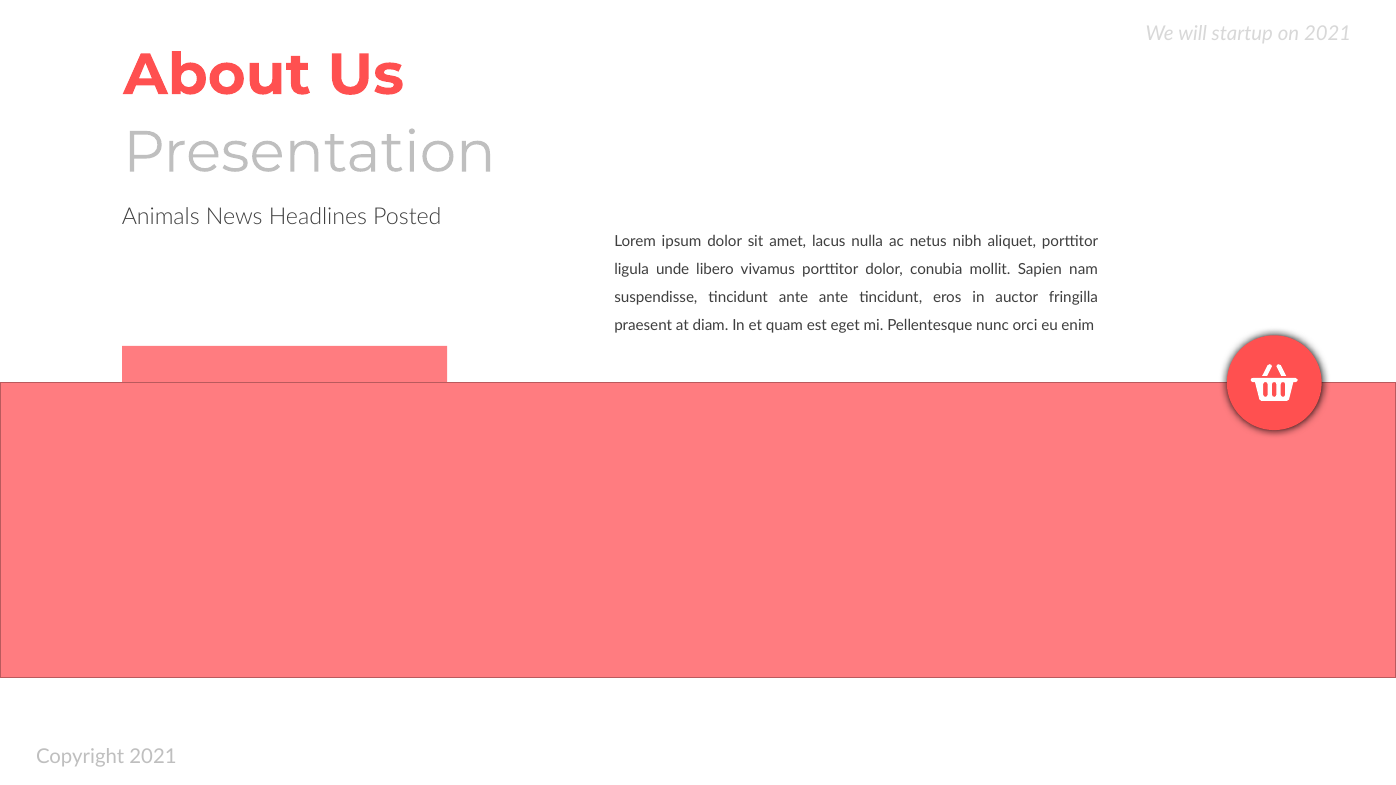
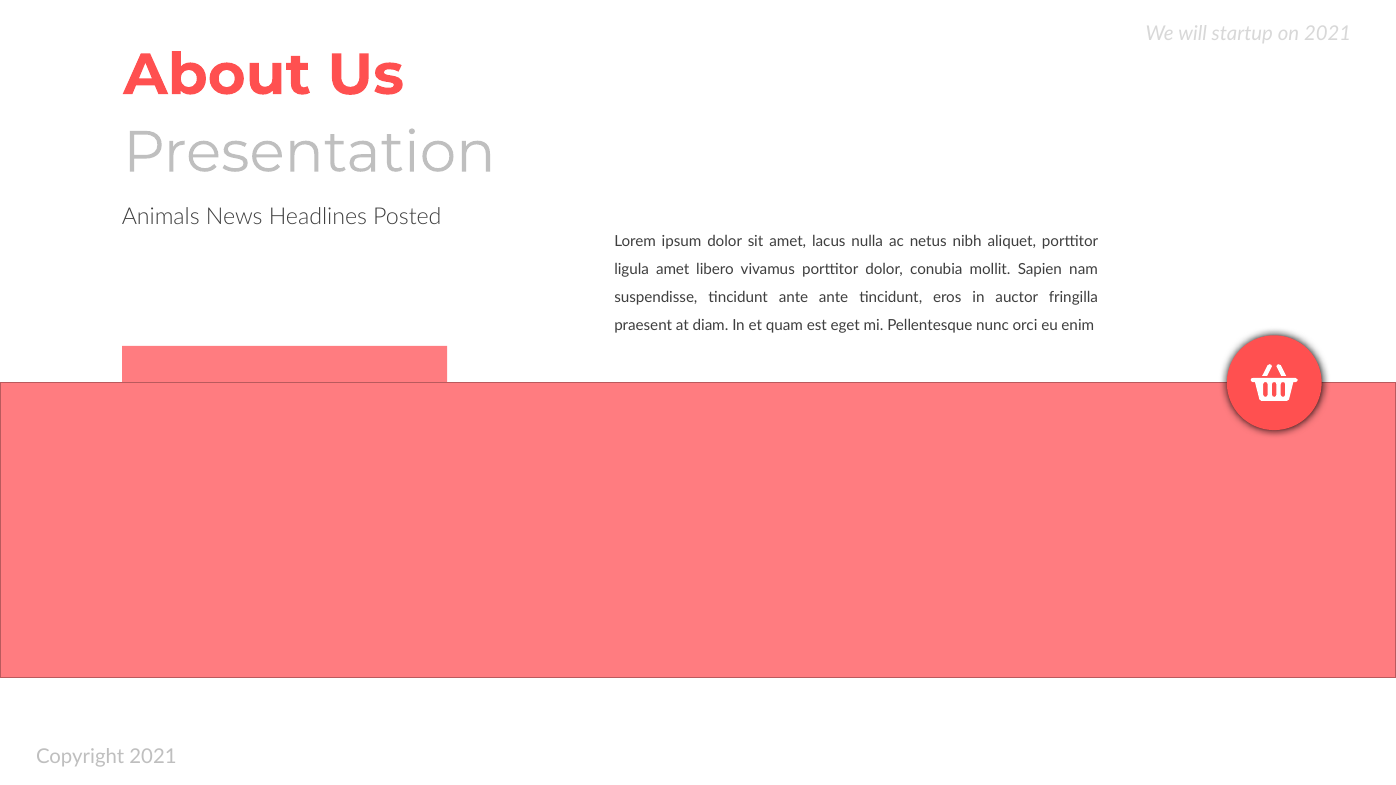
ligula unde: unde -> amet (673, 270)
